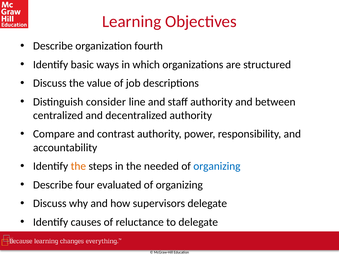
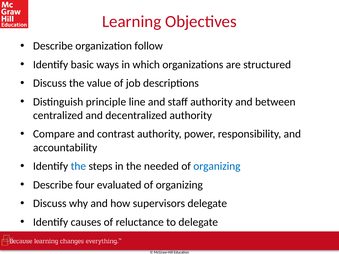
fourth: fourth -> follow (149, 46)
consider: consider -> principle (106, 102)
the colour: orange -> blue (78, 166)
